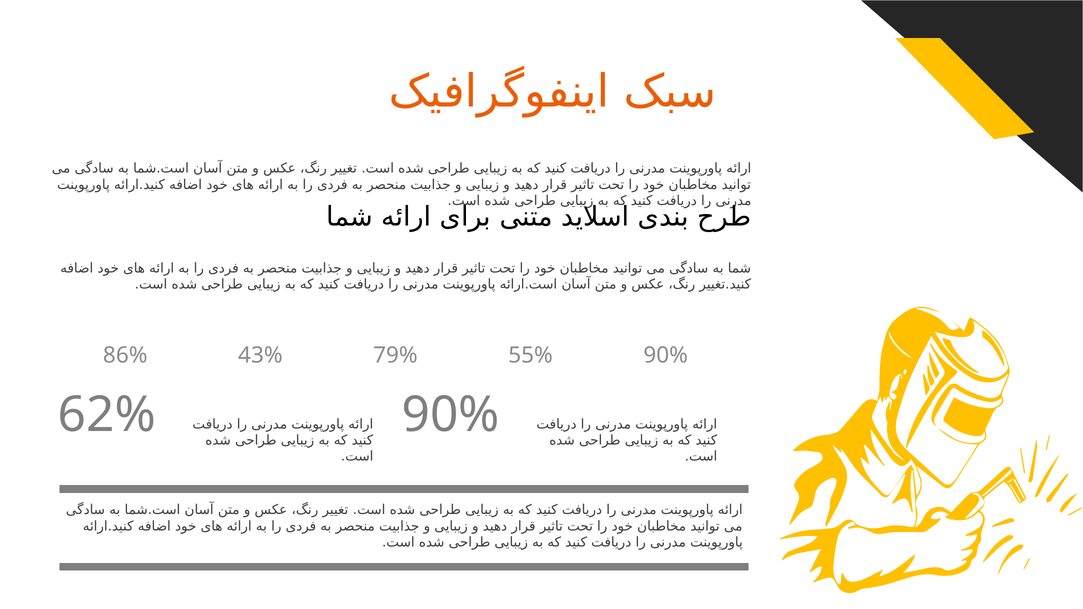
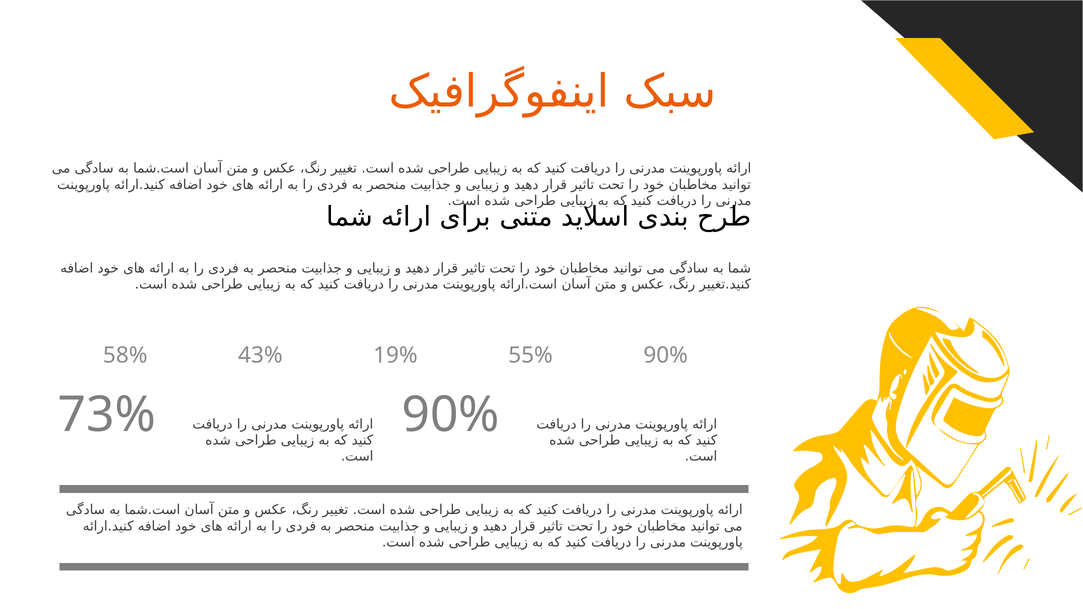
86%: 86% -> 58% (125, 355)
79%: 79% -> 19% (395, 355)
62%: 62% -> 73% (107, 415)
